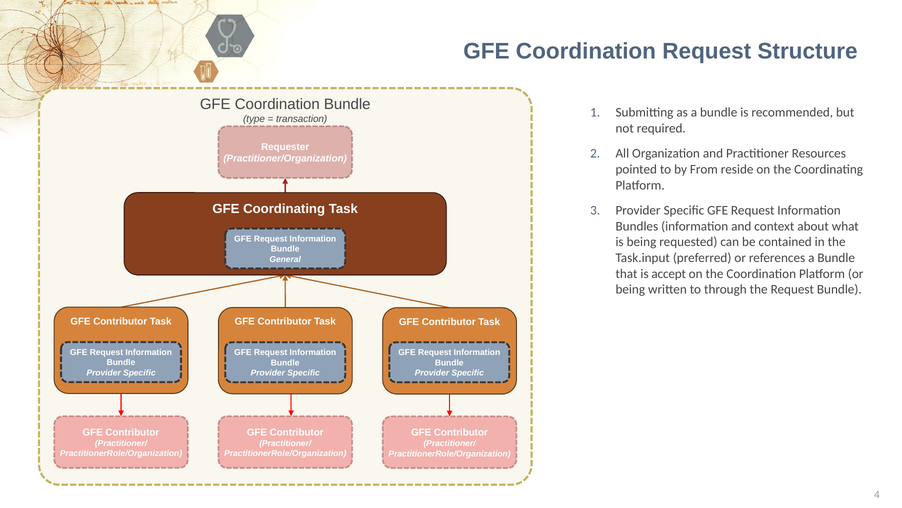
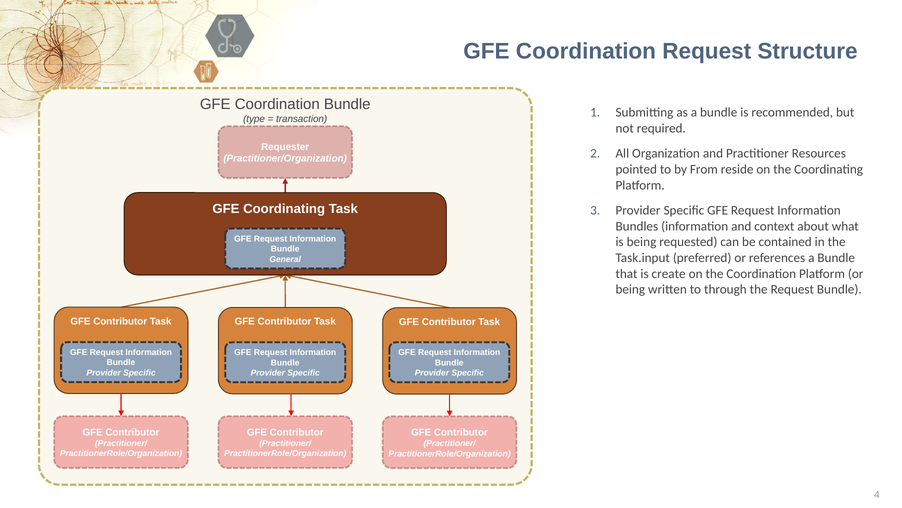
accept: accept -> create (669, 273)
